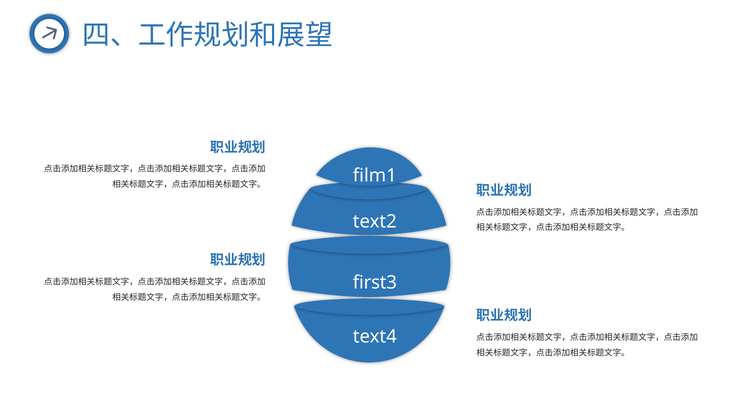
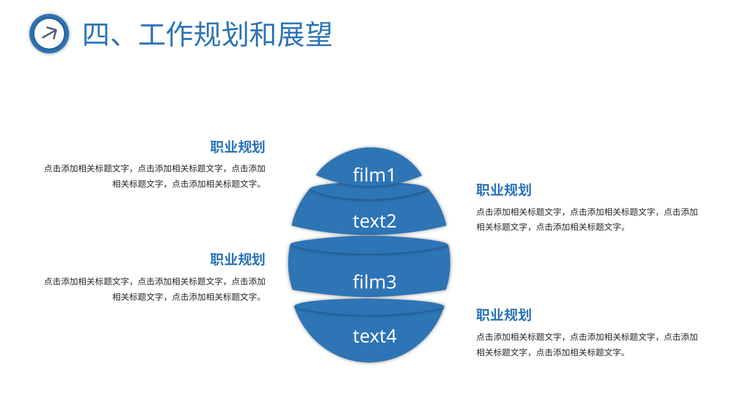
first3: first3 -> film3 (375, 283)
